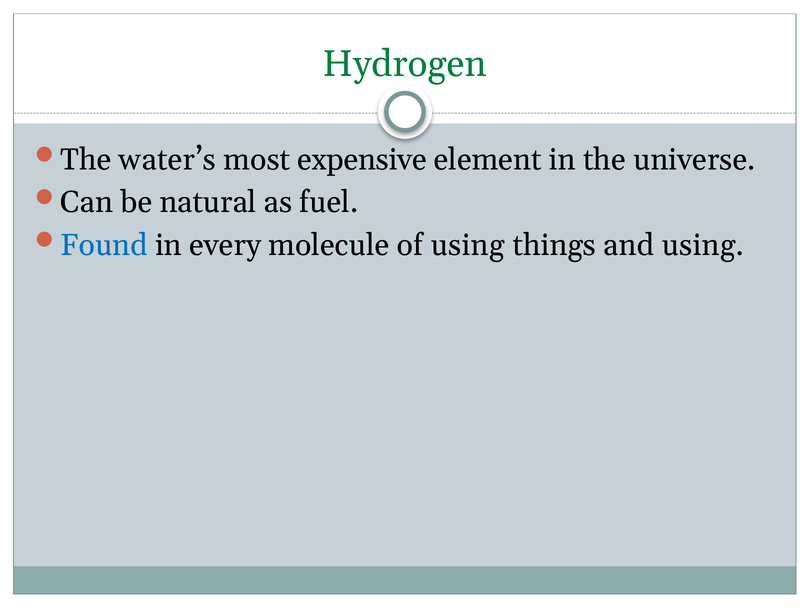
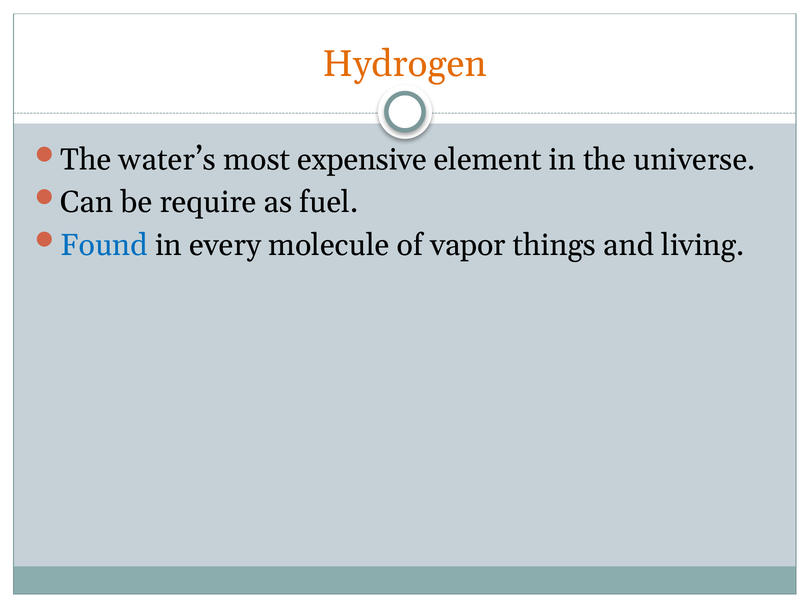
Hydrogen colour: green -> orange (405, 64)
natural: natural -> require (208, 202)
of using: using -> vapor (468, 245)
and using: using -> living (703, 245)
